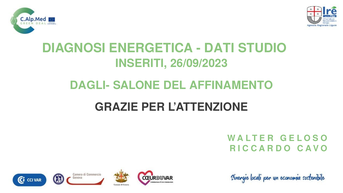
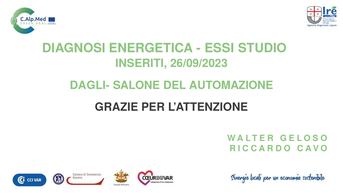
DATI: DATI -> ESSI (219, 48)
AFFINAMENTO: AFFINAMENTO -> AUTOMAZIONE (231, 85)
